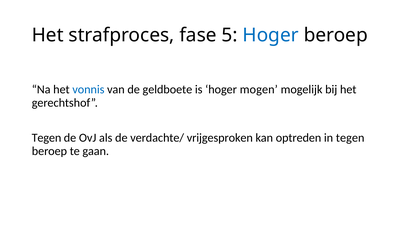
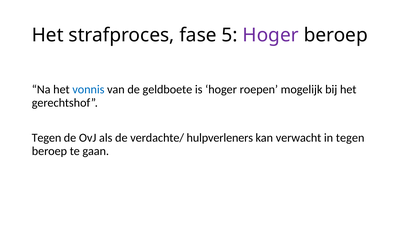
Hoger colour: blue -> purple (271, 35)
mogen: mogen -> roepen (259, 89)
vrijgesproken: vrijgesproken -> hulpverleners (220, 138)
optreden: optreden -> verwacht (299, 138)
